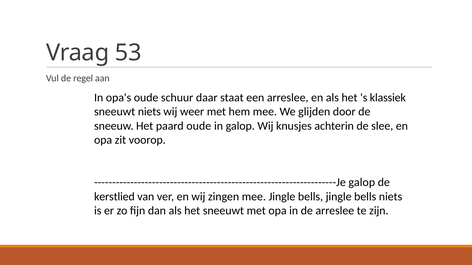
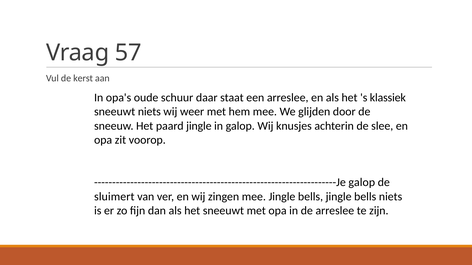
53: 53 -> 57 (128, 53)
regel: regel -> kerst (83, 78)
paard oude: oude -> jingle (199, 126)
kerstlied: kerstlied -> sluimert (114, 197)
